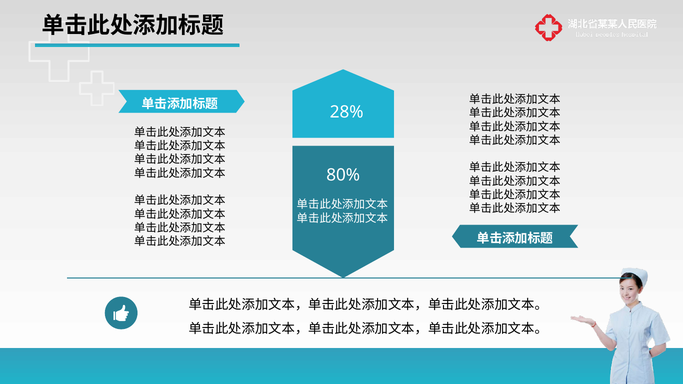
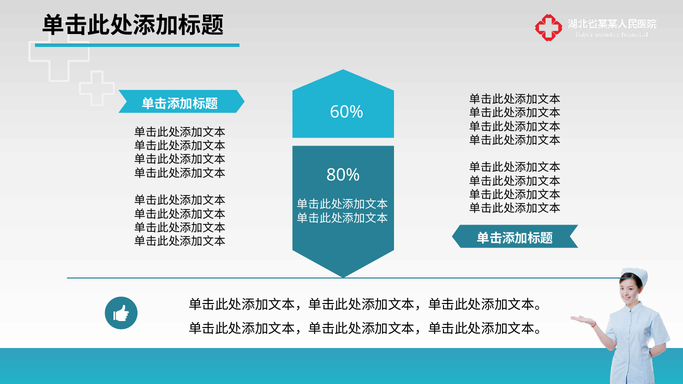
28%: 28% -> 60% (347, 112)
